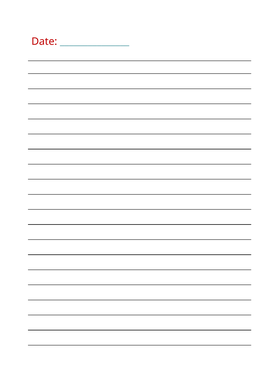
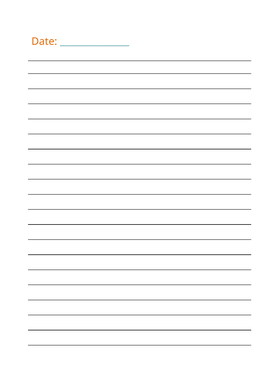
Date colour: red -> orange (44, 42)
